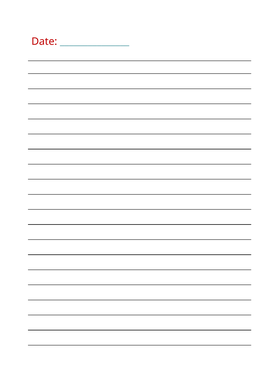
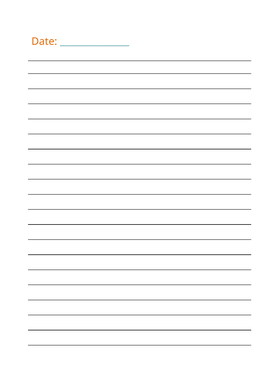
Date colour: red -> orange (44, 42)
